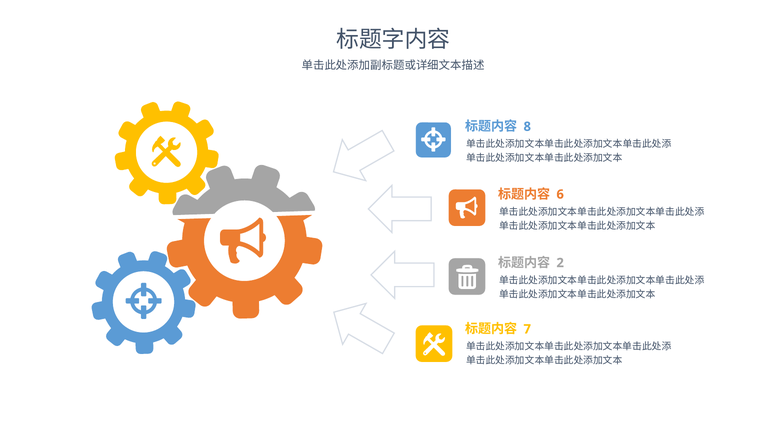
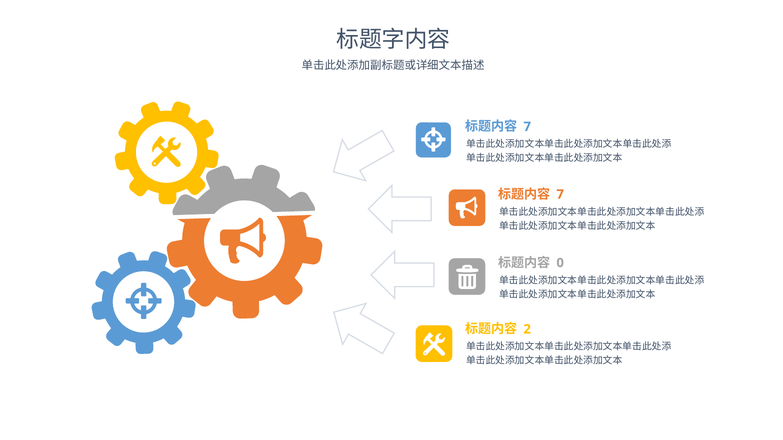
8: 8 -> 7 (527, 127)
6: 6 -> 7 (560, 195)
2: 2 -> 0 (560, 263)
7: 7 -> 2 (527, 329)
